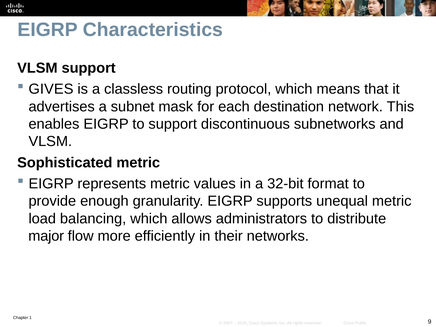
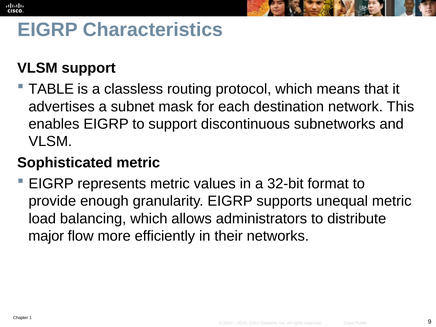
GIVES: GIVES -> TABLE (51, 89)
